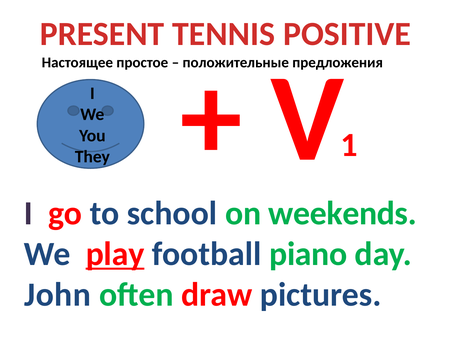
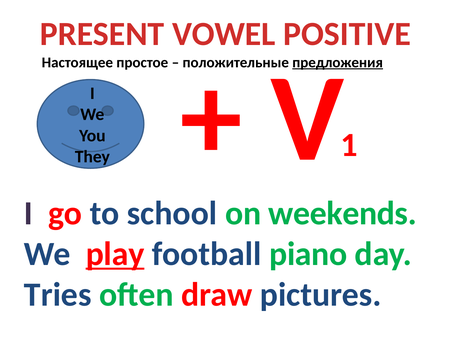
TENNIS: TENNIS -> VOWEL (224, 34)
предложения underline: none -> present (338, 62)
John: John -> Tries (58, 295)
